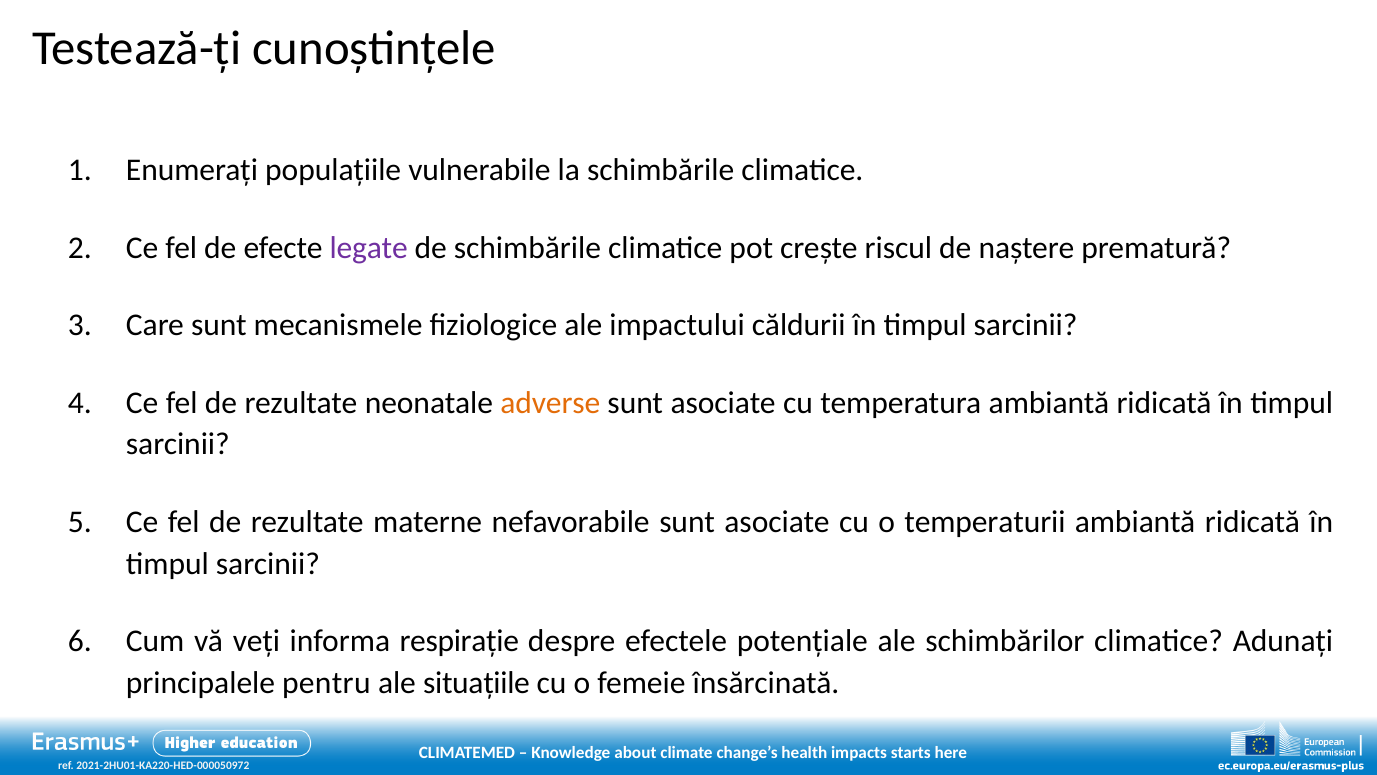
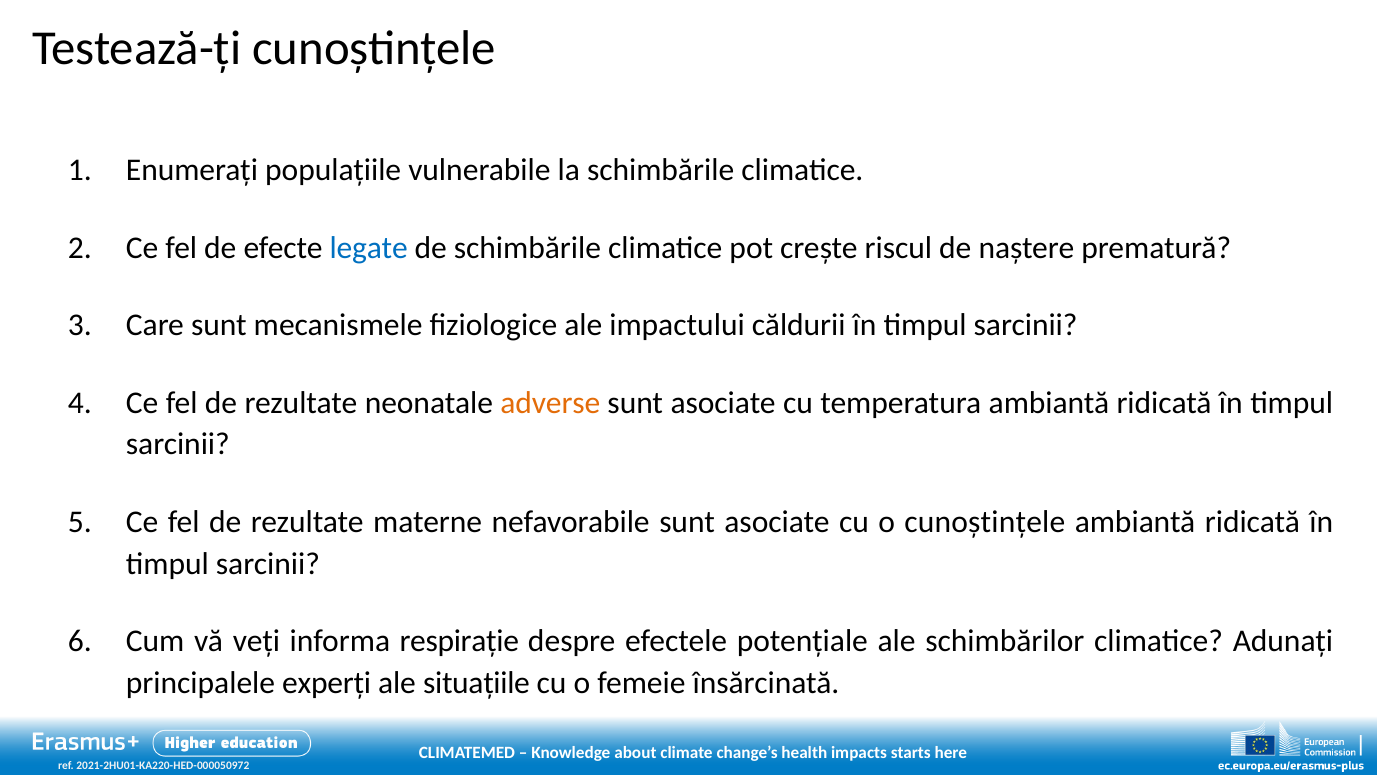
legate colour: purple -> blue (369, 248)
o temperaturii: temperaturii -> cunoștințele (985, 522)
pentru: pentru -> experți (327, 682)
